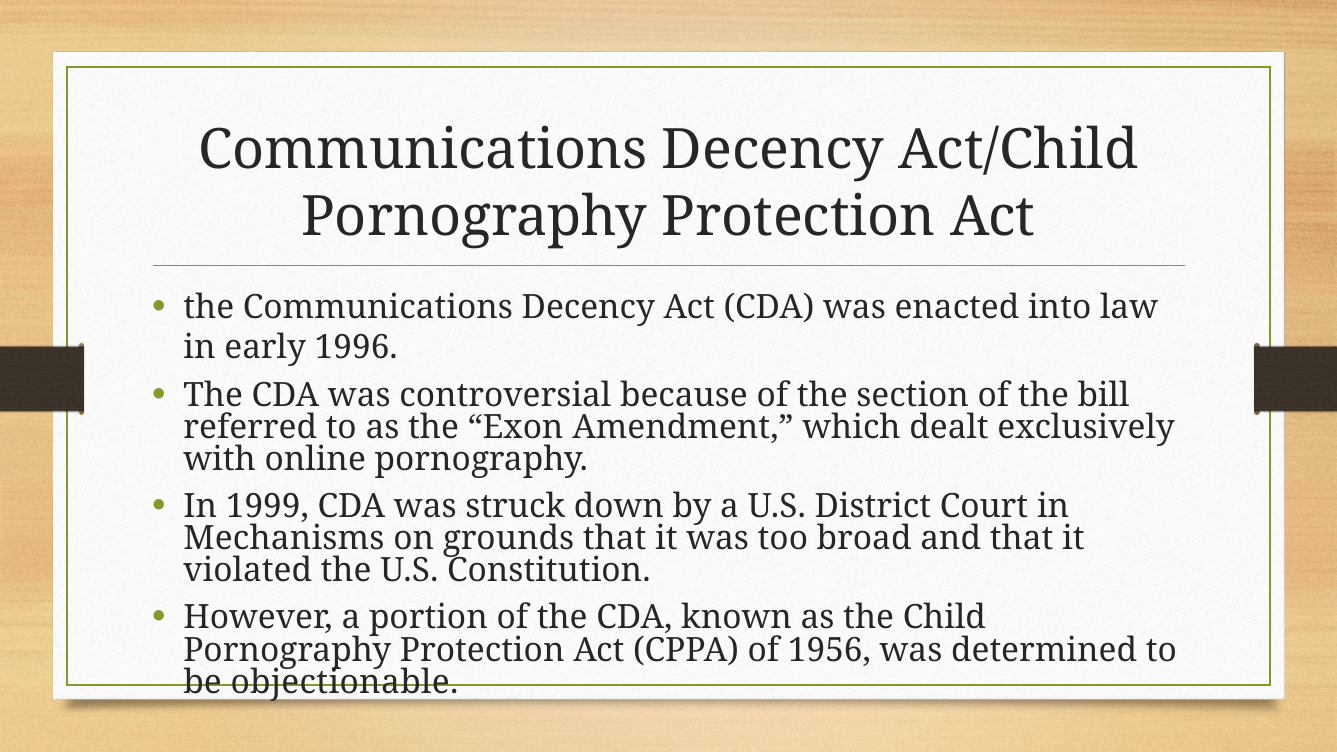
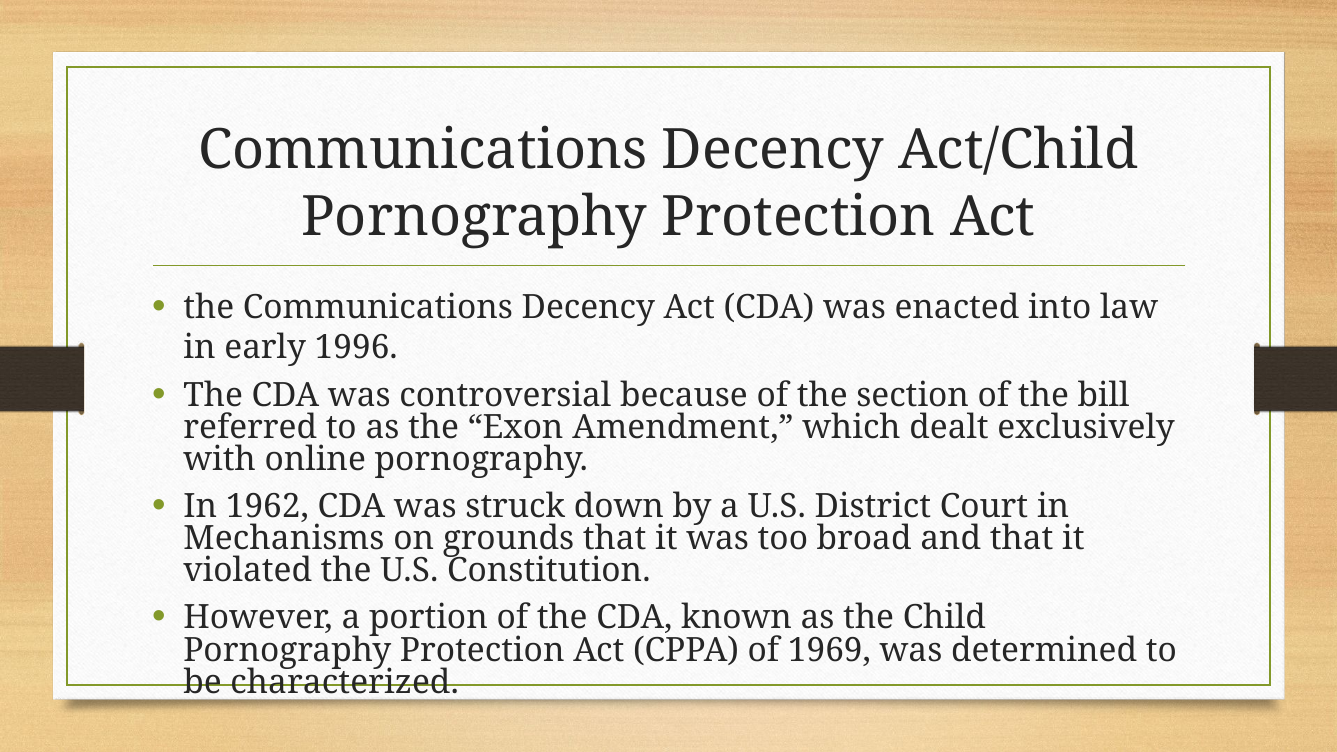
1999: 1999 -> 1962 (267, 507)
1956: 1956 -> 1969 (829, 650)
objectionable: objectionable -> characterized (345, 682)
